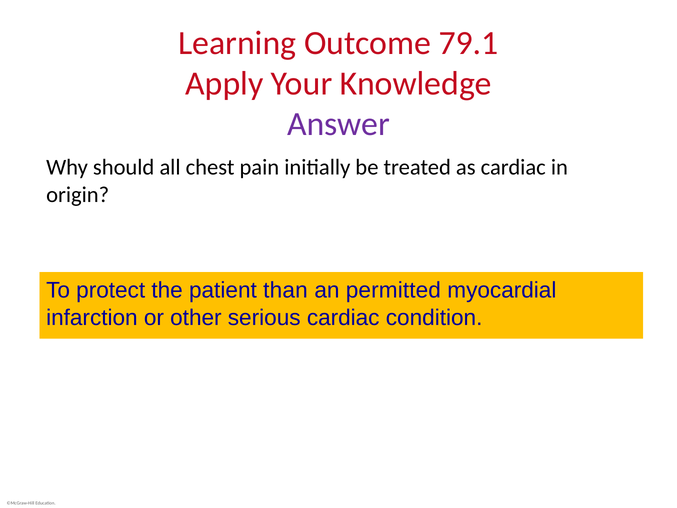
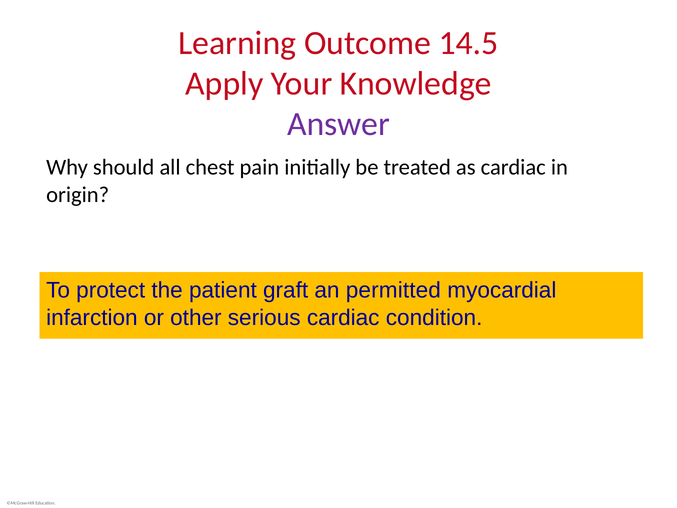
79.1: 79.1 -> 14.5 (469, 43)
than: than -> graft (286, 290)
